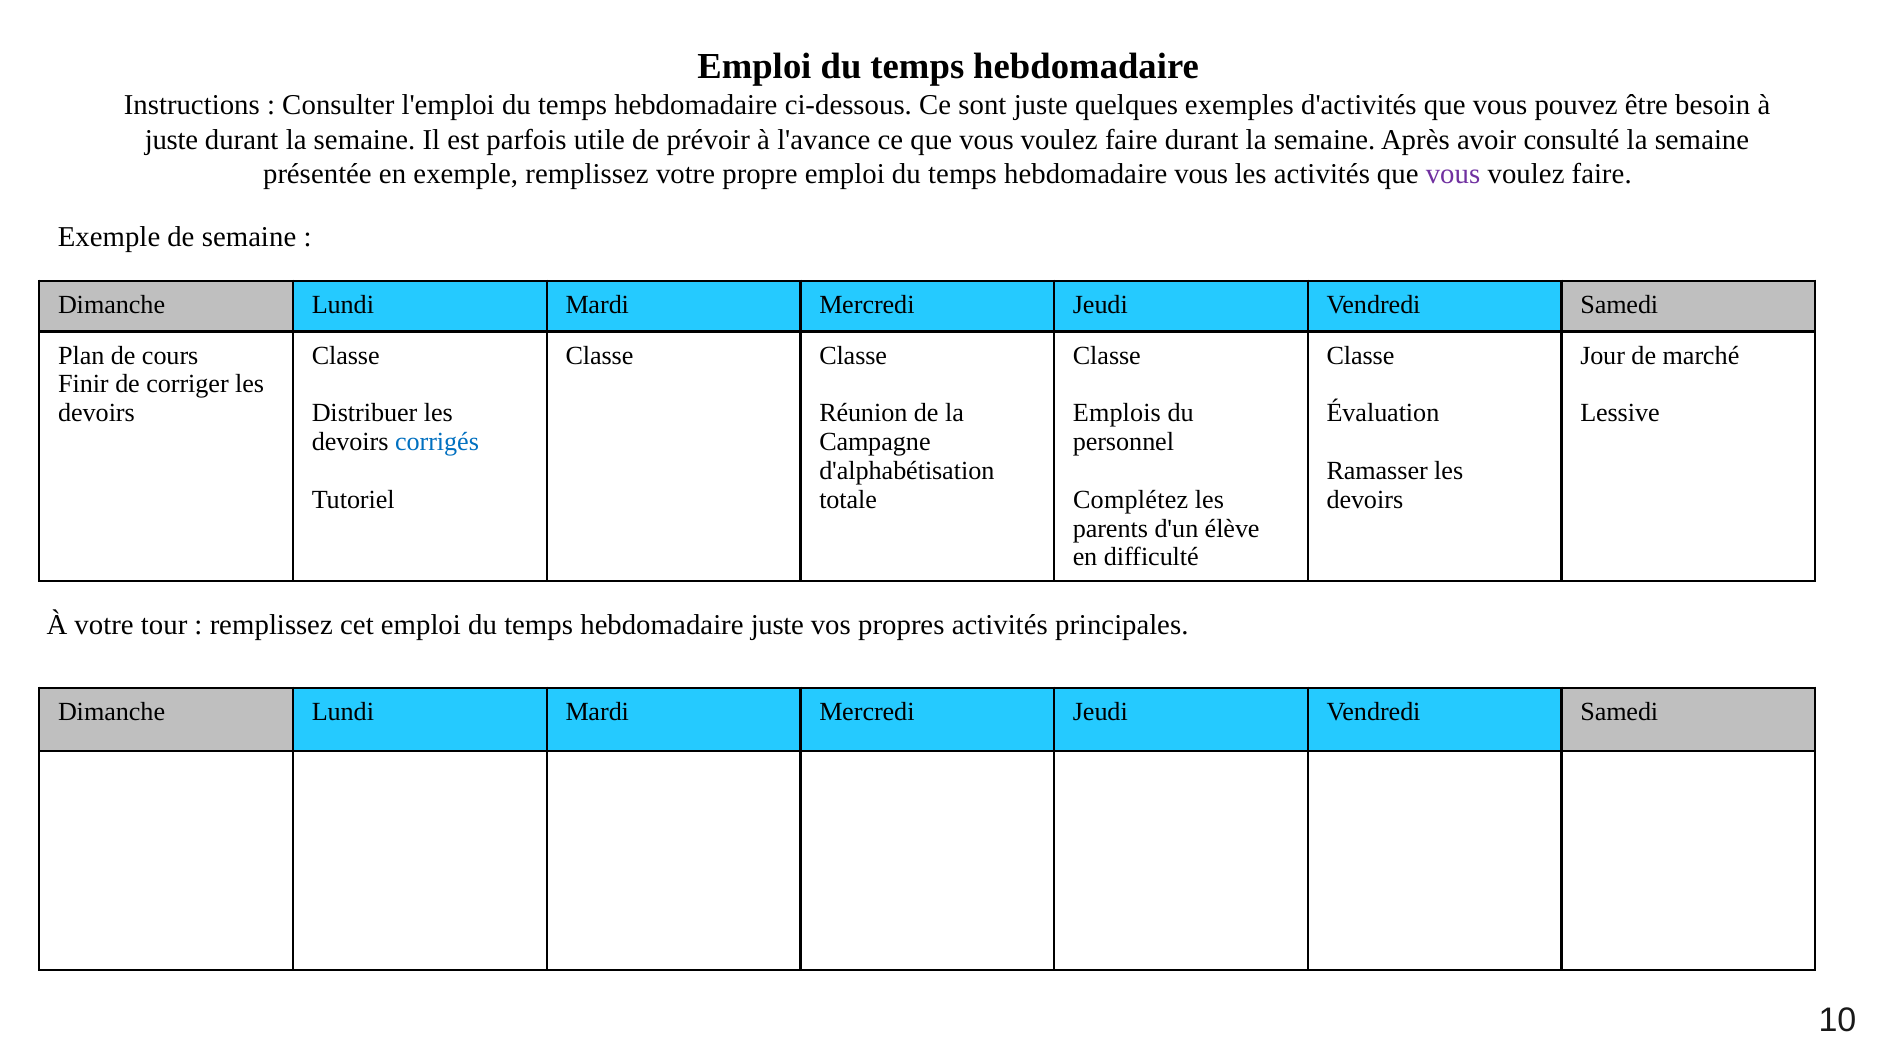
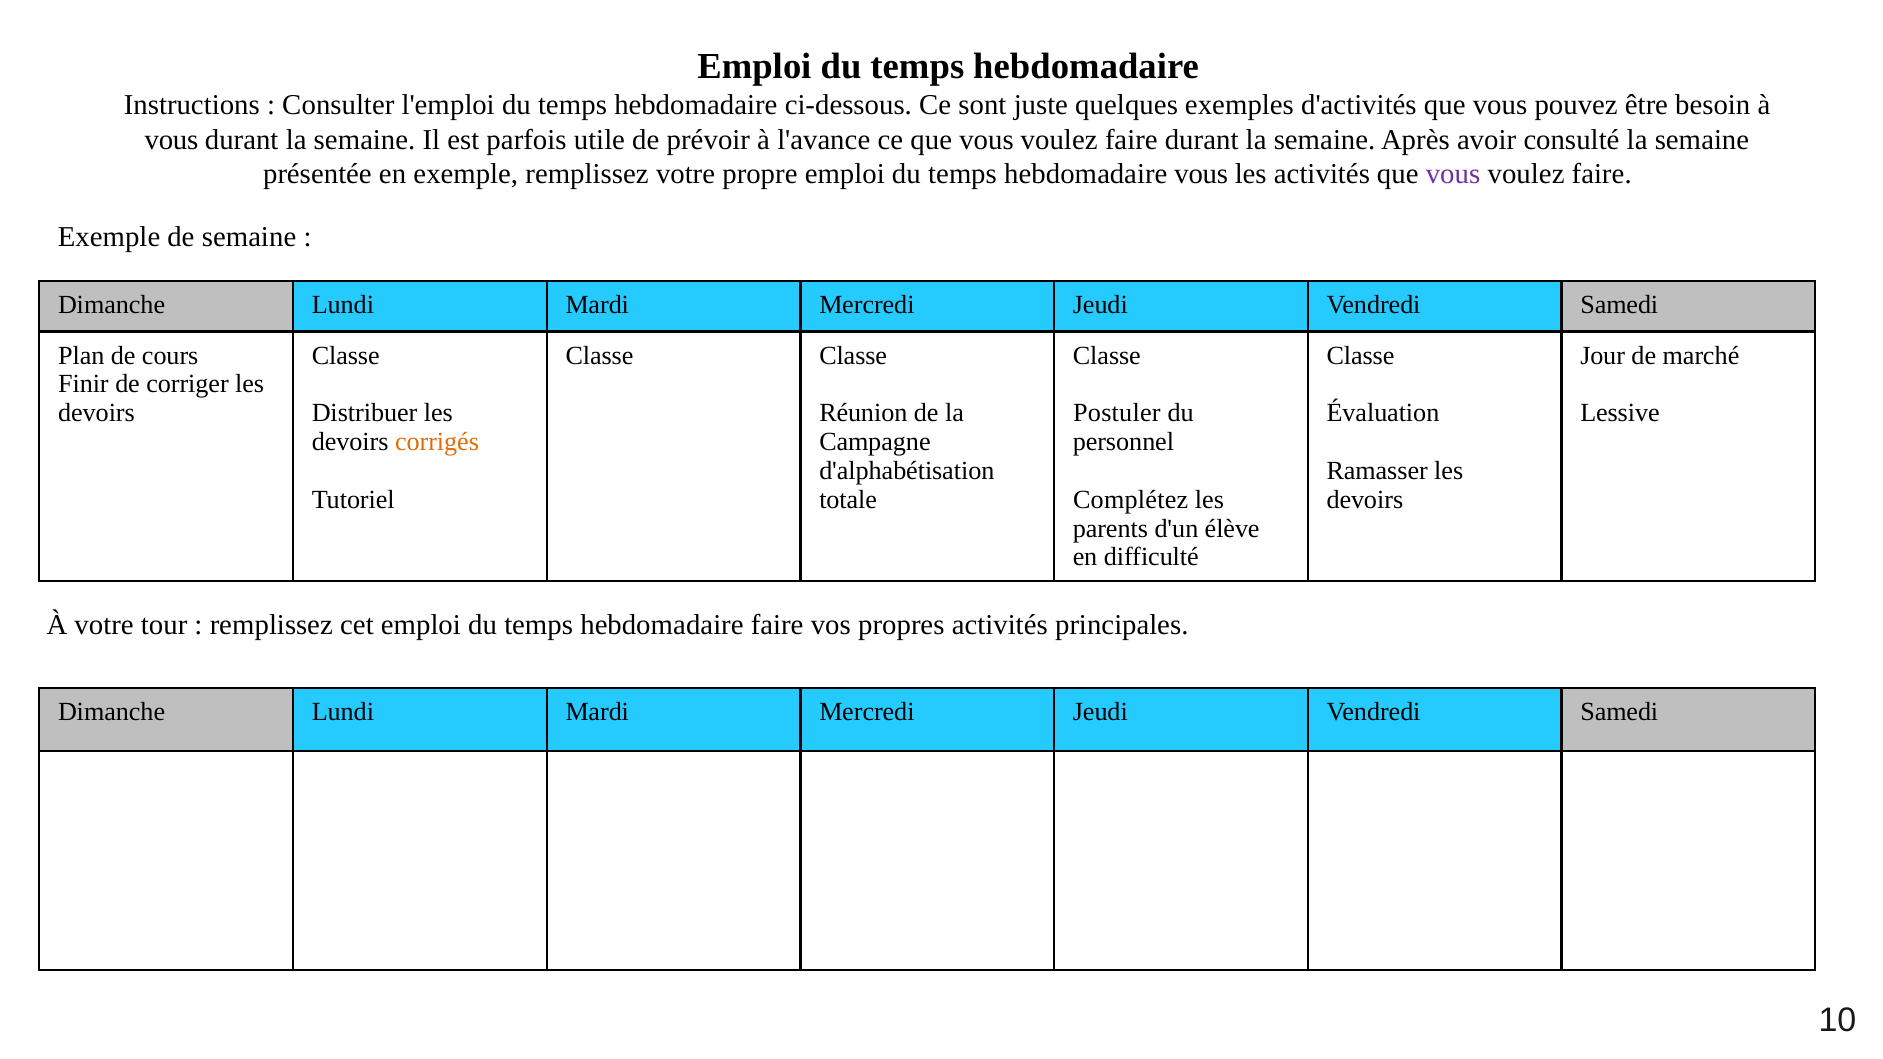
juste: juste -> vous (171, 140)
Emplois: Emplois -> Postuler (1117, 413)
corrigés colour: blue -> orange (437, 442)
hebdomadaire juste: juste -> faire (777, 625)
